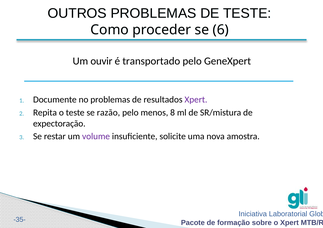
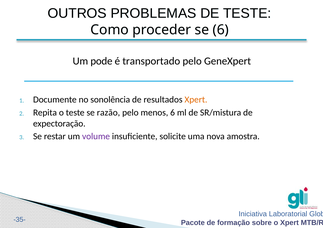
ouvir: ouvir -> pode (101, 61)
no problemas: problemas -> sonolência (110, 100)
Xpert colour: purple -> orange (196, 100)
menos 8: 8 -> 6 (173, 112)
